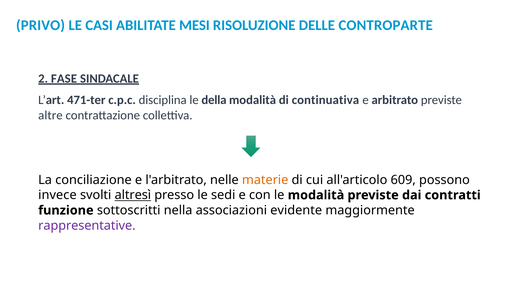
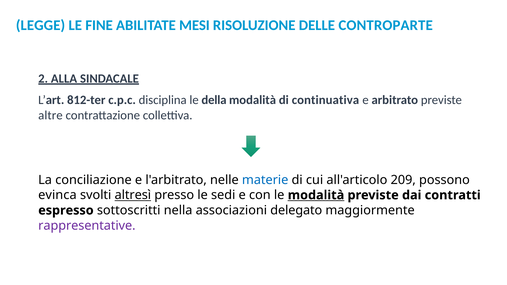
PRIVO: PRIVO -> LEGGE (41, 25)
CASI: CASI -> FINE (99, 25)
FASE: FASE -> ALLA (64, 79)
471-ter: 471-ter -> 812-ter (86, 100)
materie colour: orange -> blue (265, 180)
609: 609 -> 209 (403, 180)
invece: invece -> evinca (57, 195)
modalità underline: none -> present (316, 195)
funzione: funzione -> espresso (66, 210)
evidente: evidente -> delegato (296, 210)
